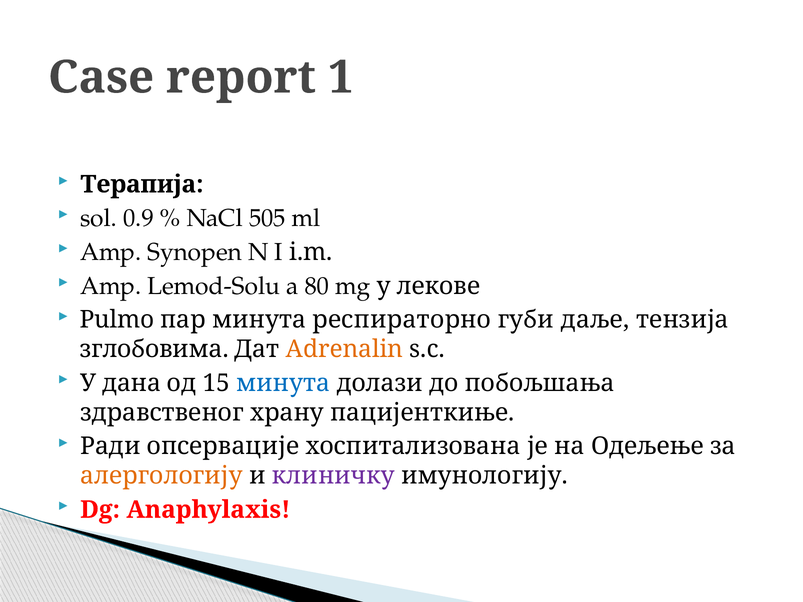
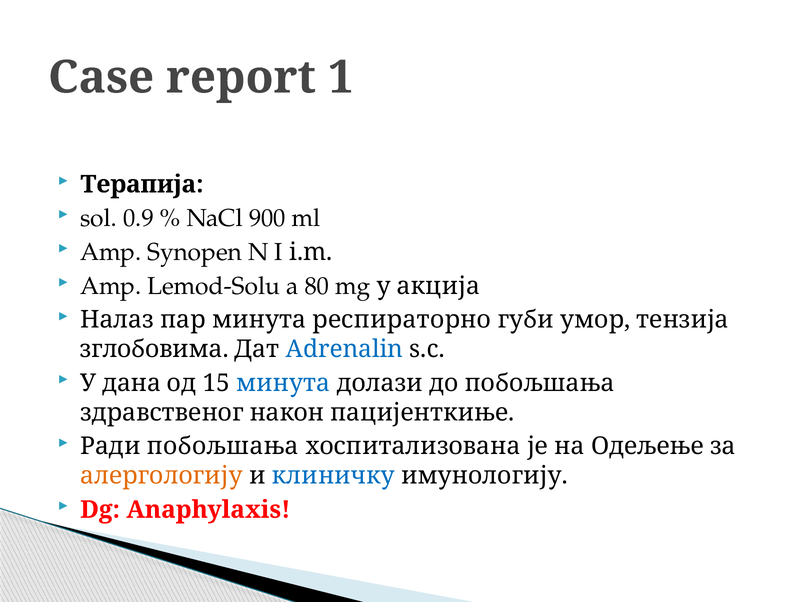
505: 505 -> 900 (267, 218)
лекове: лекове -> акција (438, 286)
Pulmo: Pulmo -> Налаз (117, 320)
даље: даље -> умор (595, 320)
Adrenalin colour: orange -> blue (345, 349)
храну: храну -> након (287, 413)
Ради опсервације: опсервације -> побољшања (223, 447)
клиничку colour: purple -> blue (333, 476)
